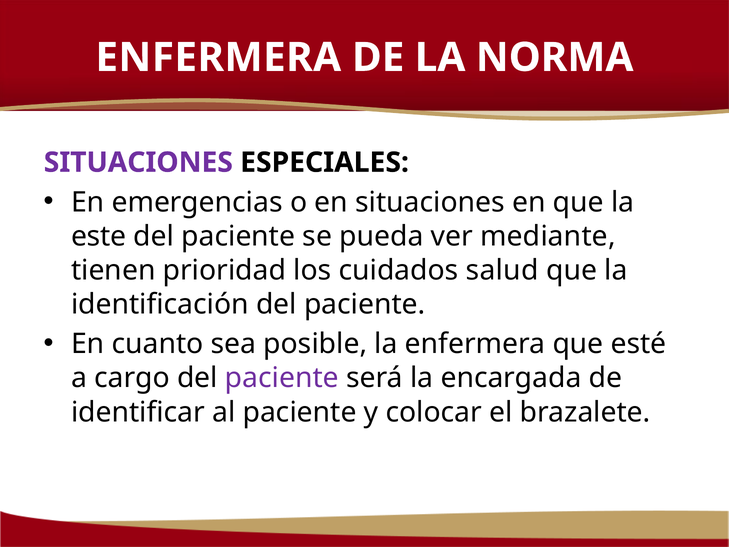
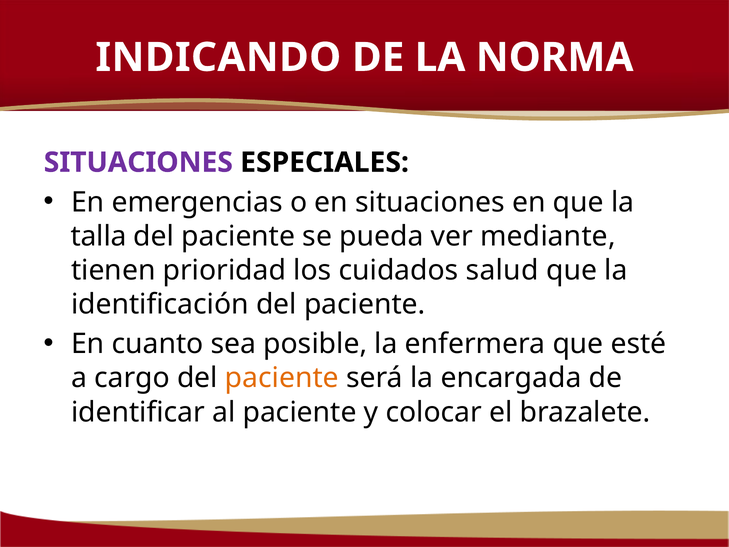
ENFERMERA: ENFERMERA -> INDICANDO (218, 57)
este: este -> talla (99, 236)
paciente colour: purple -> orange (282, 378)
